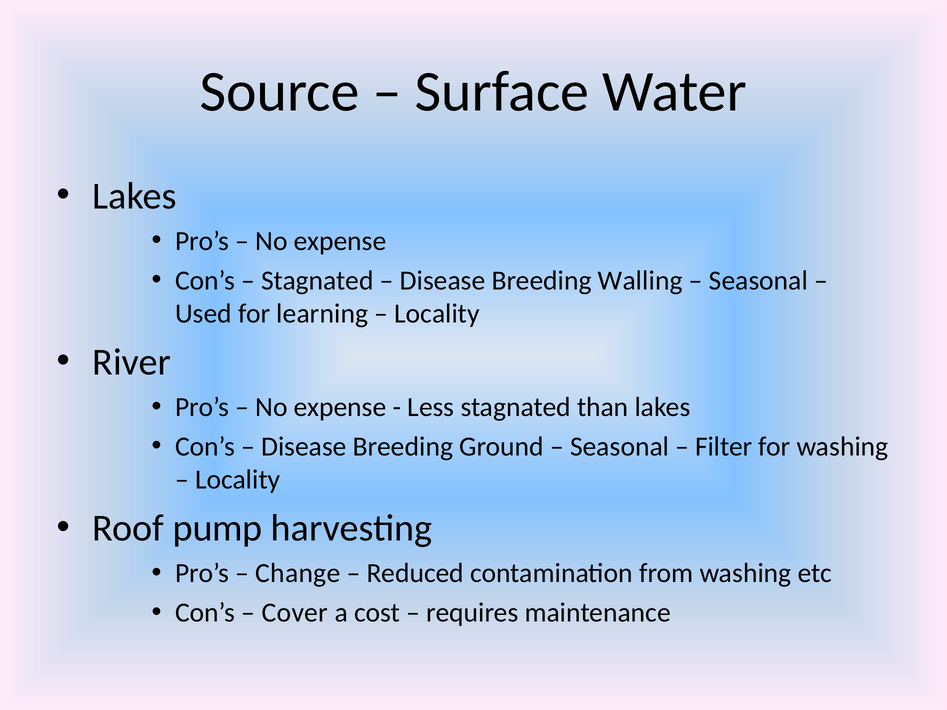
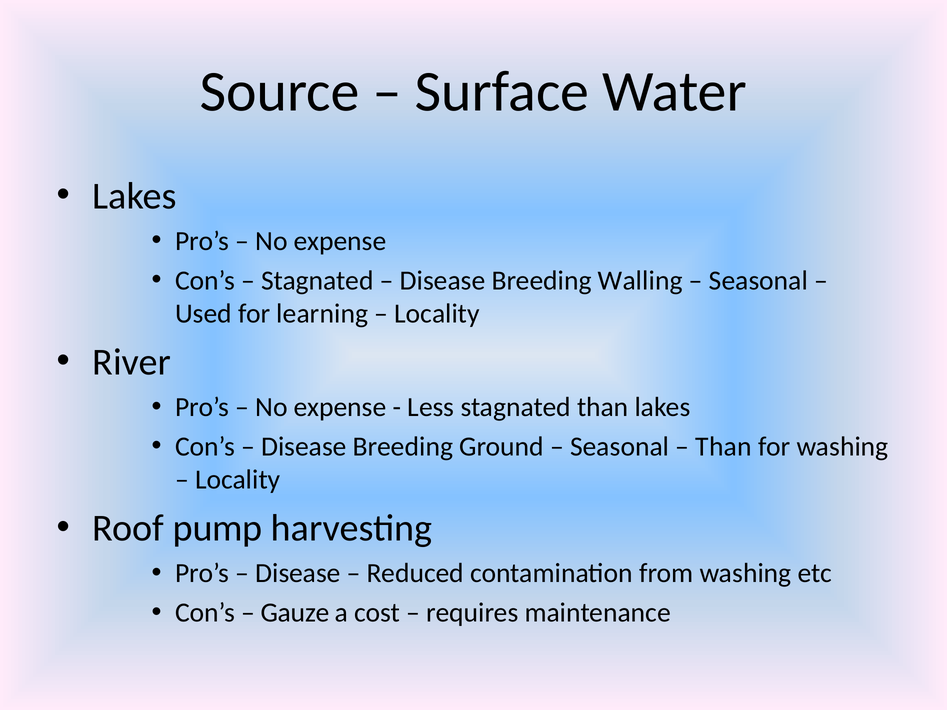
Filter: Filter -> Than (724, 447)
Change: Change -> Disease (298, 574)
Cover: Cover -> Gauze (295, 613)
